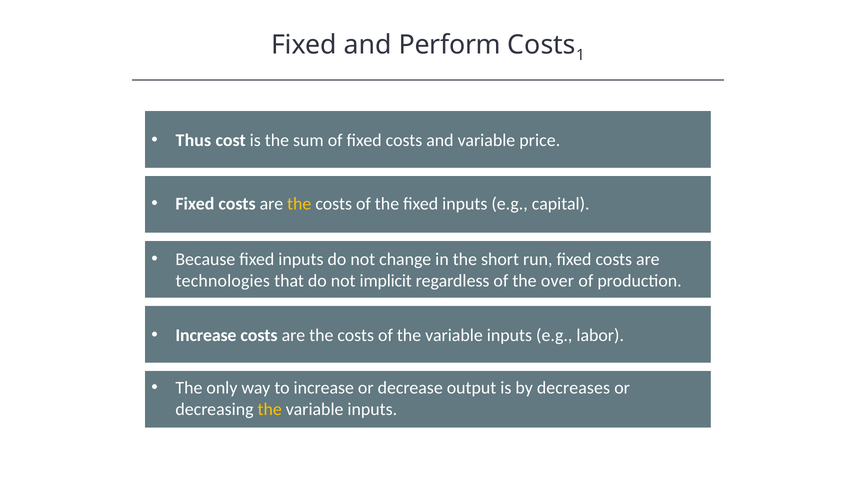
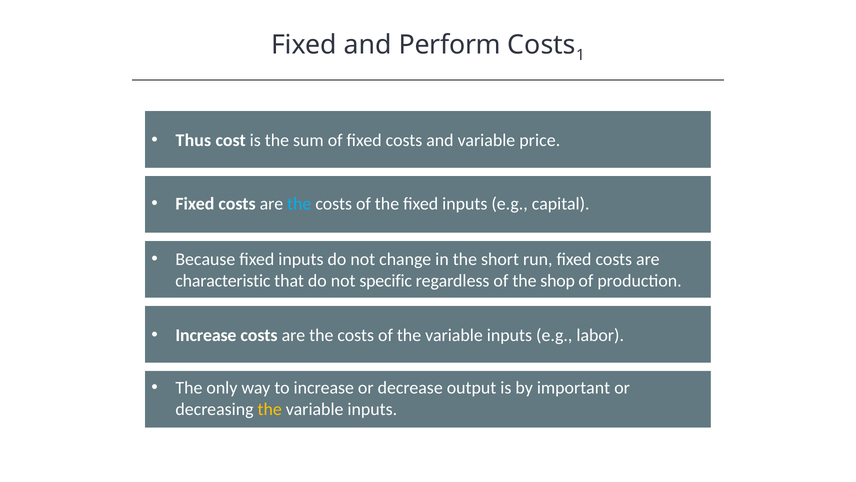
the colour: yellow -> light blue (299, 204)
technologies: technologies -> characteristic (223, 280)
implicit: implicit -> specific (386, 280)
over: over -> shop (558, 280)
decreases: decreases -> important (574, 388)
